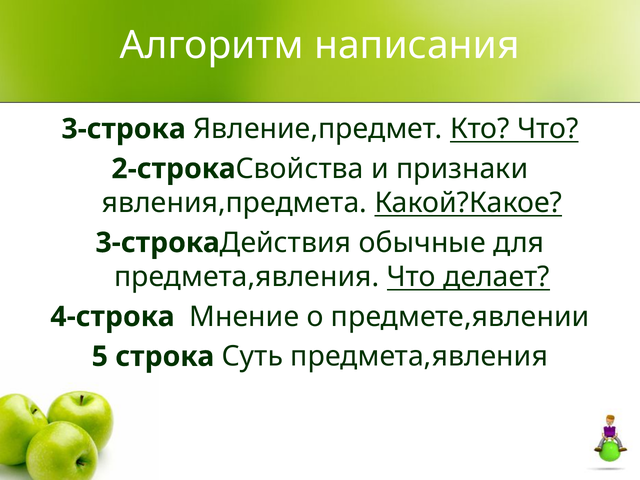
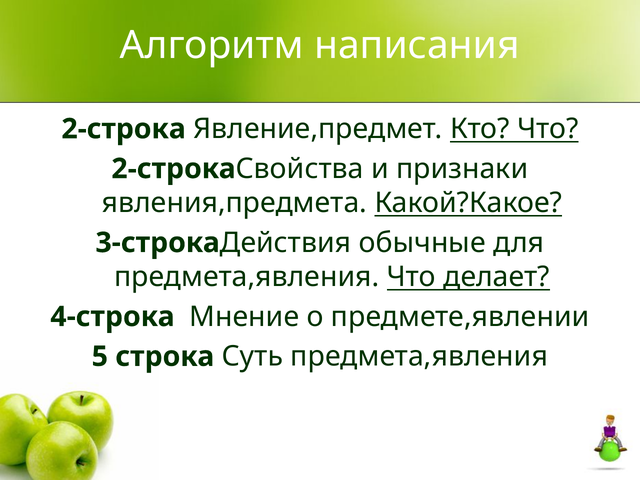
3-строка: 3-строка -> 2-строка (124, 129)
